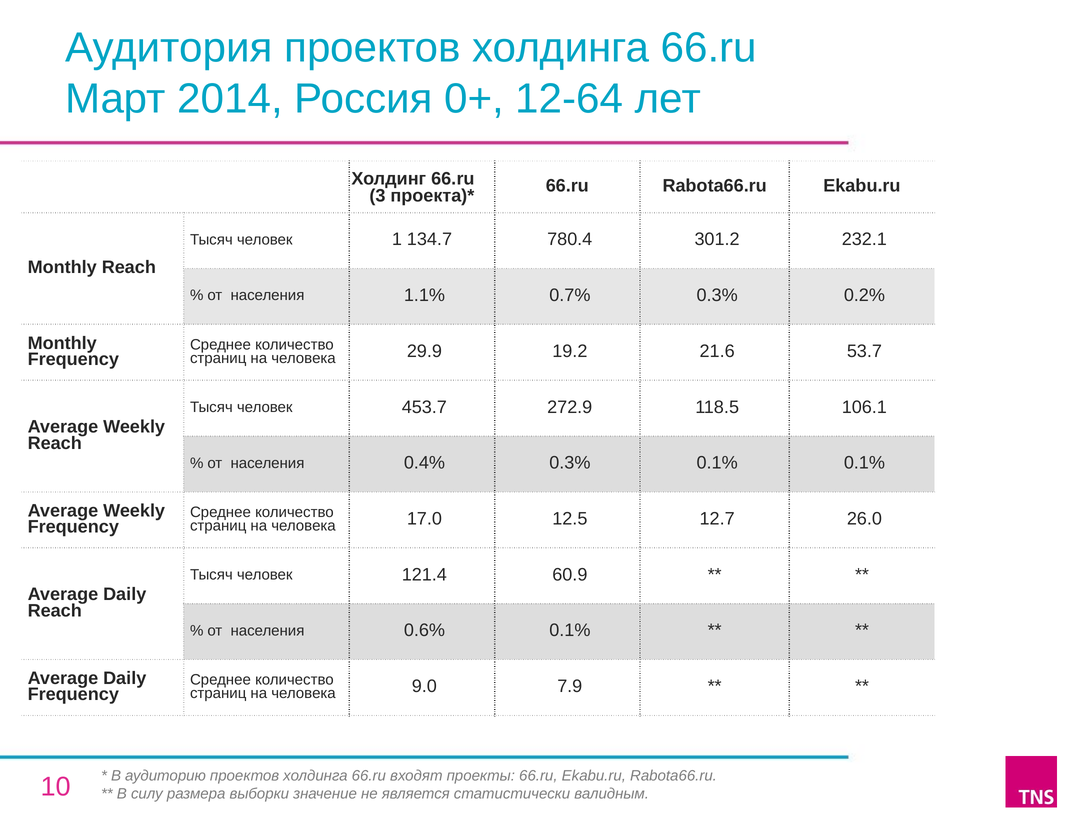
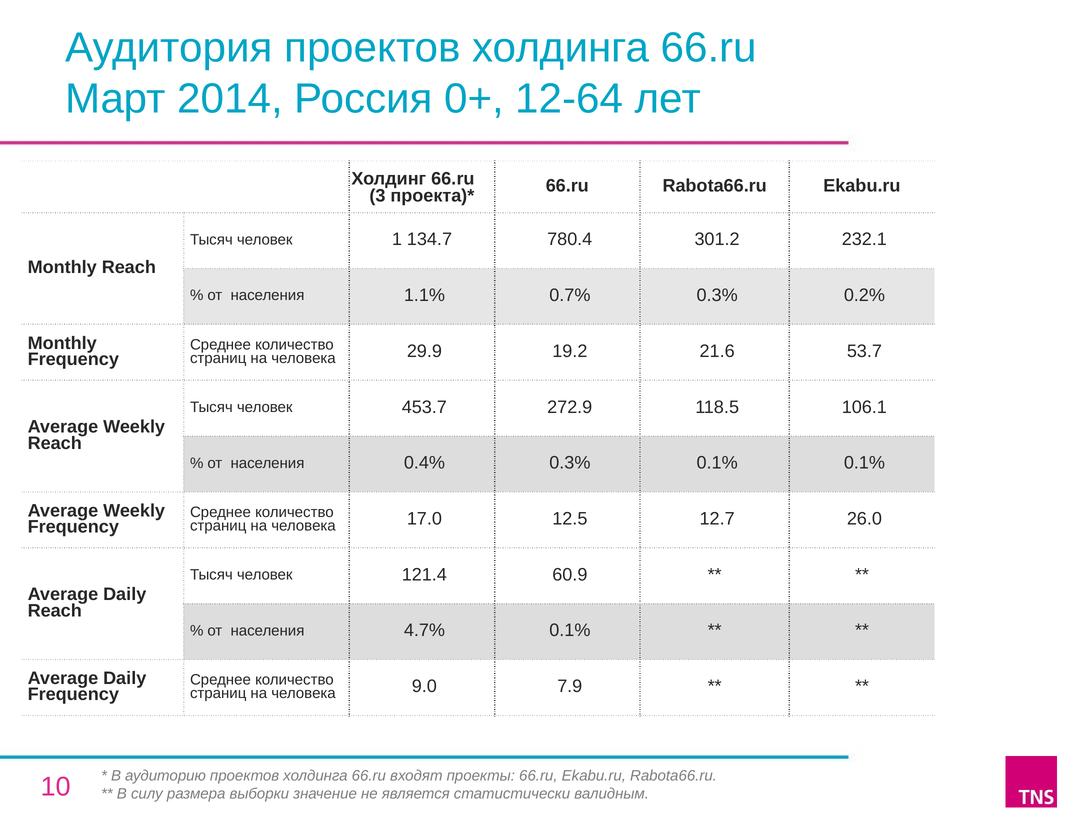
0.6%: 0.6% -> 4.7% (424, 631)
